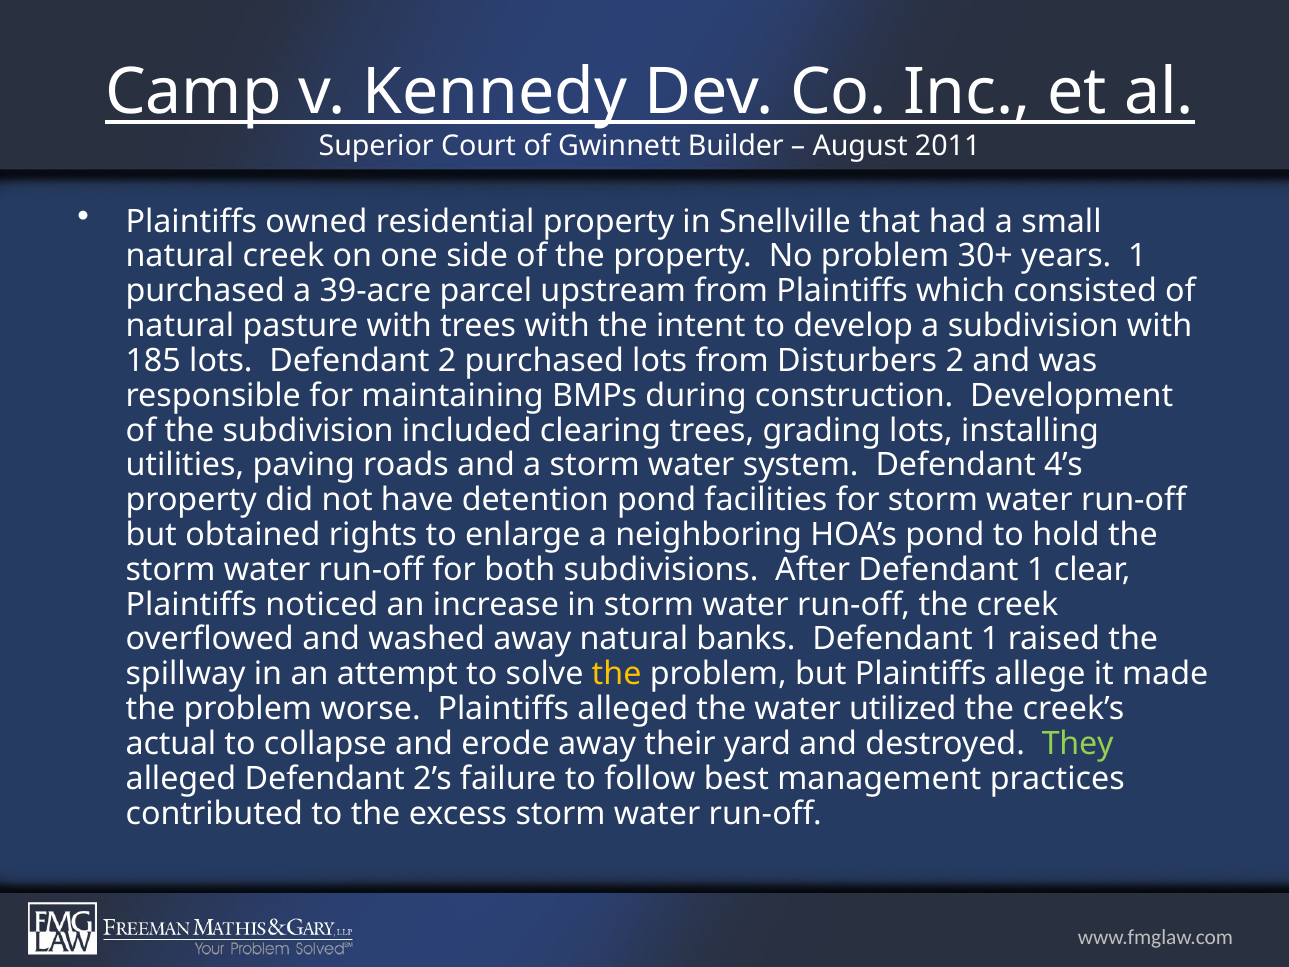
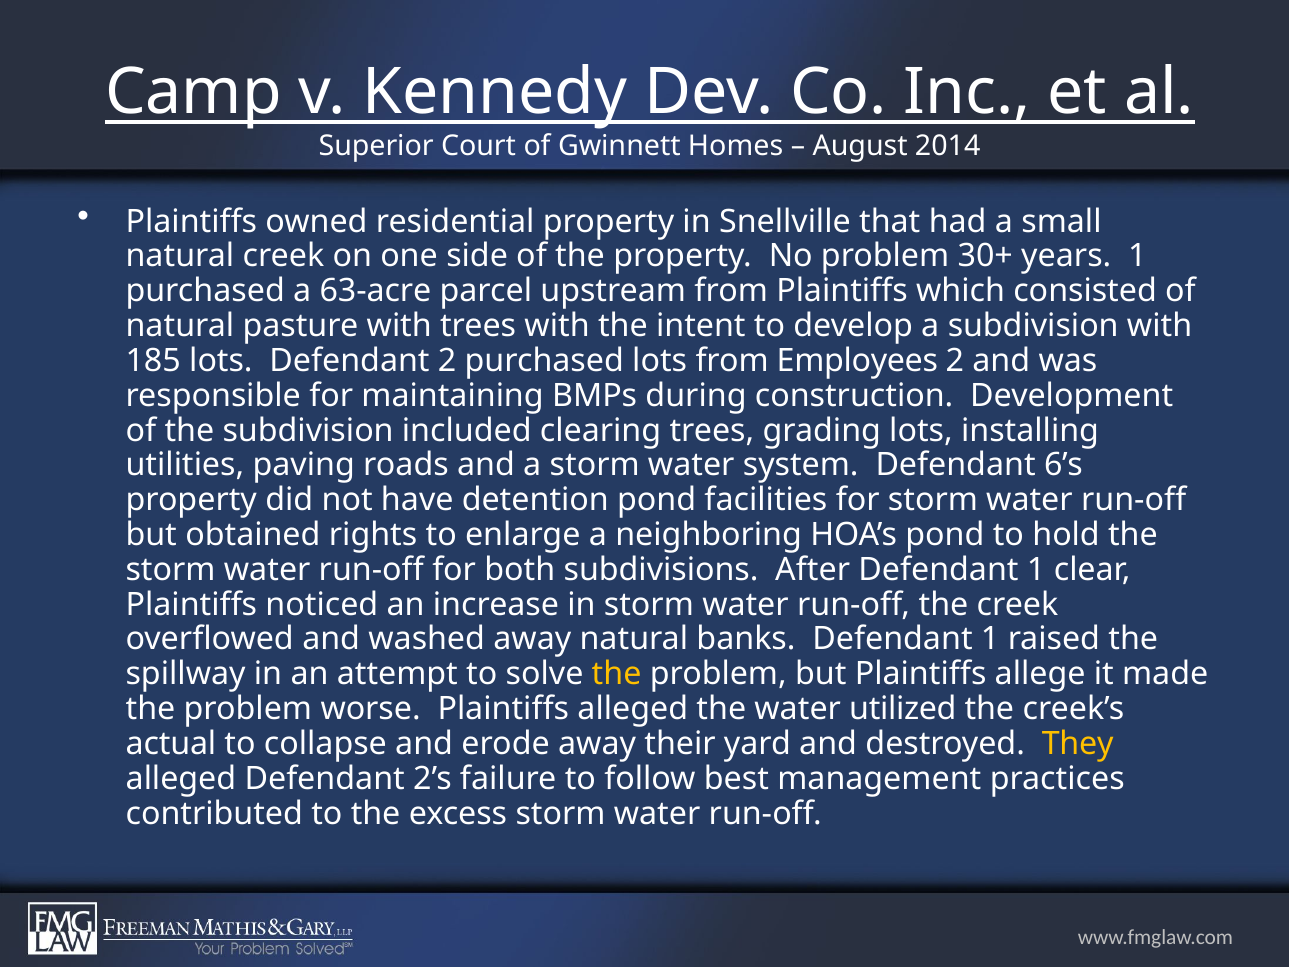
Builder: Builder -> Homes (736, 146)
2011: 2011 -> 2014 (948, 146)
39-acre: 39-acre -> 63-acre (375, 291)
Disturbers: Disturbers -> Employees (857, 361)
4’s: 4’s -> 6’s (1063, 465)
They colour: light green -> yellow (1078, 744)
